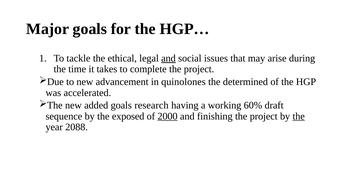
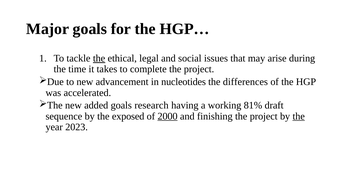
the underline: none -> present (99, 58)
and underline: present -> none (168, 58)
quinolones: quinolones -> nucleotides (184, 82)
determined: determined -> differences (245, 82)
60%: 60% -> 81% (253, 105)
2088: 2088 -> 2023 (77, 127)
